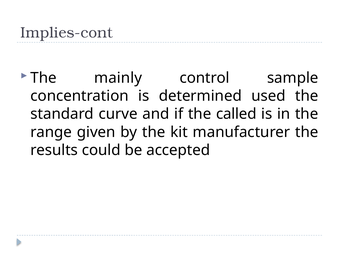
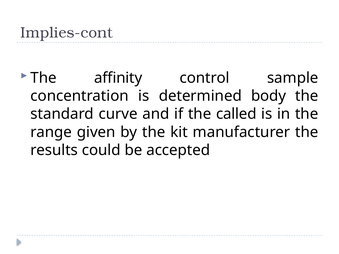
mainly: mainly -> affinity (118, 78)
used: used -> body (269, 96)
